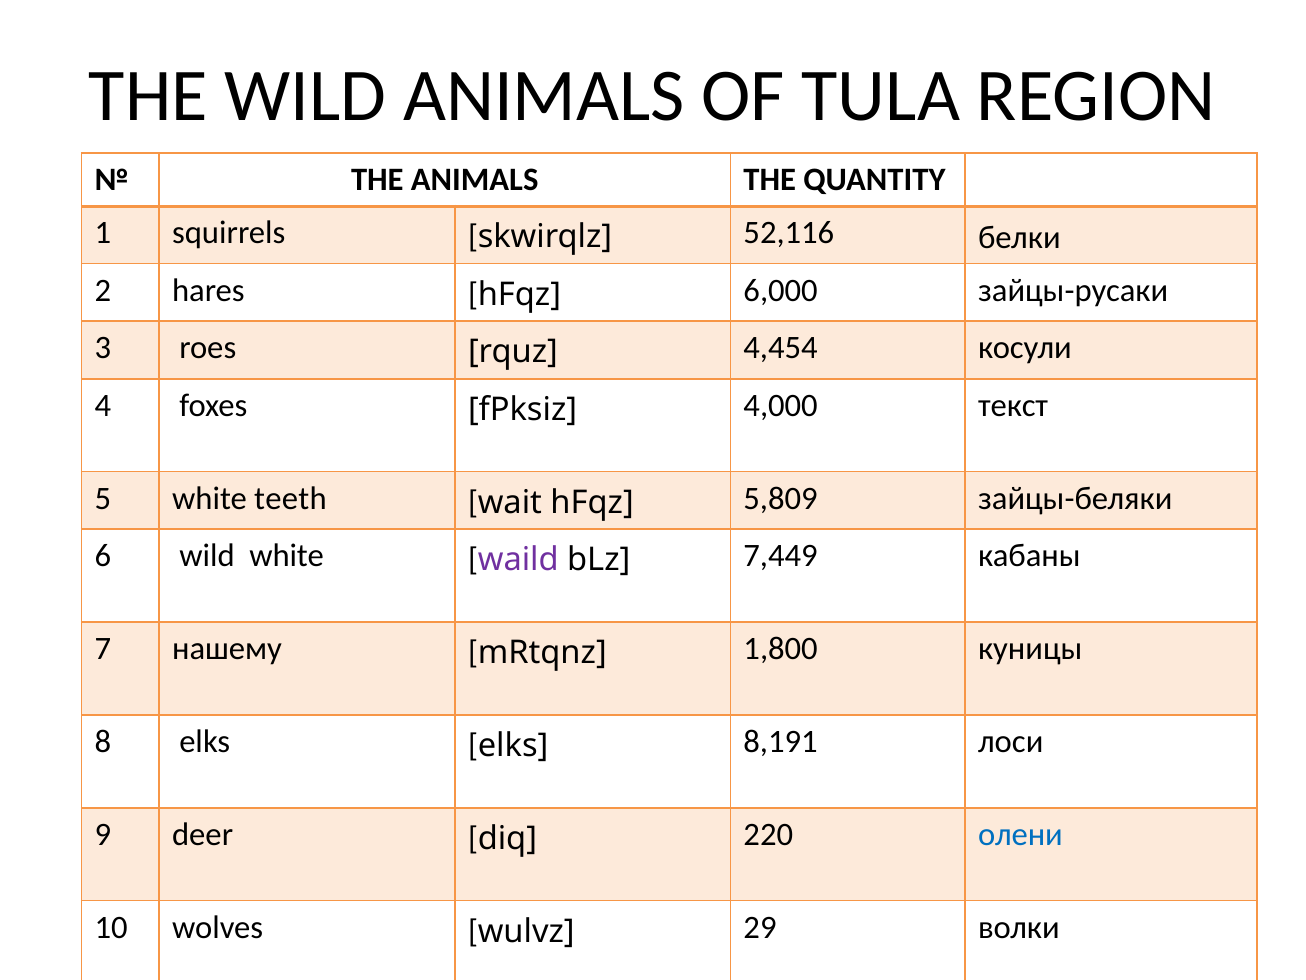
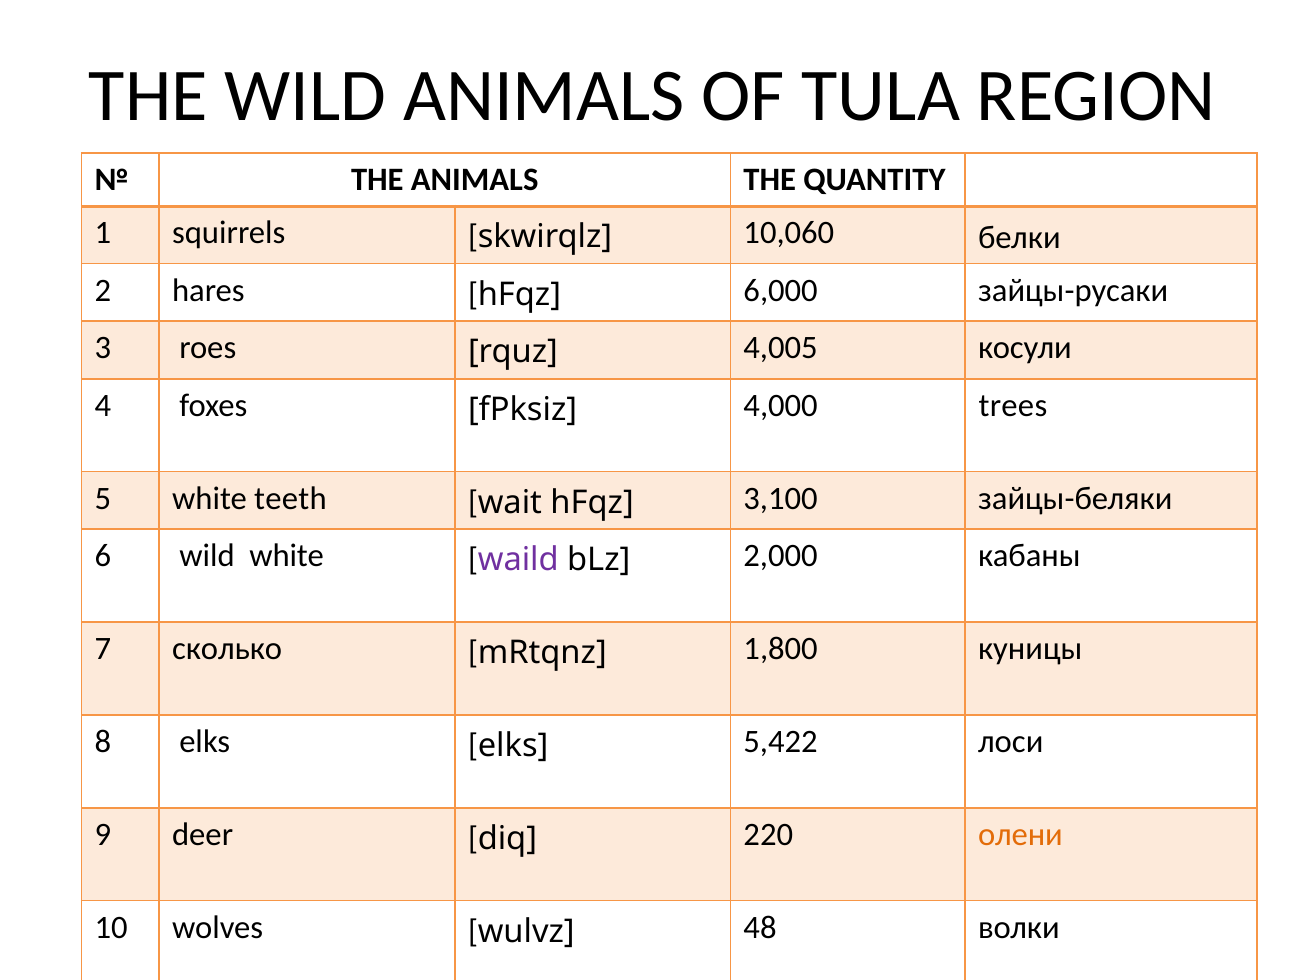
52,116: 52,116 -> 10,060 (789, 233)
4,454: 4,454 -> 4,005 (781, 348)
текст: текст -> trees (1013, 406)
5,809: 5,809 -> 3,100 (781, 498)
7,449: 7,449 -> 2,000 (781, 556)
нашему: нашему -> сколько (227, 649)
8,191: 8,191 -> 5,422 (781, 741)
олени colour: blue -> orange (1020, 834)
29: 29 -> 48 (760, 927)
